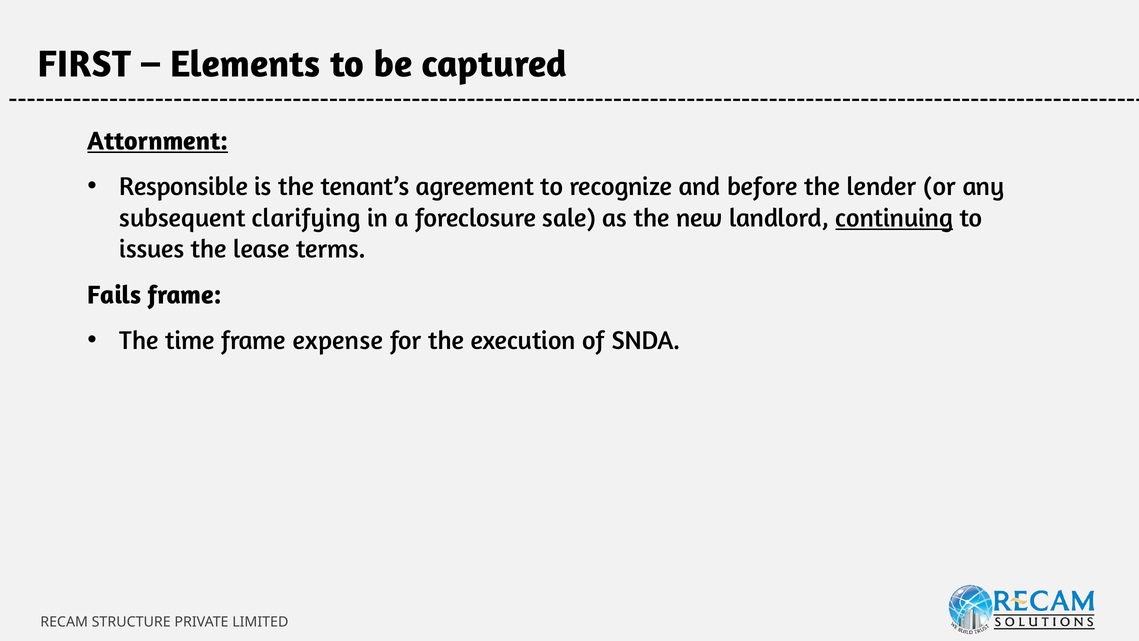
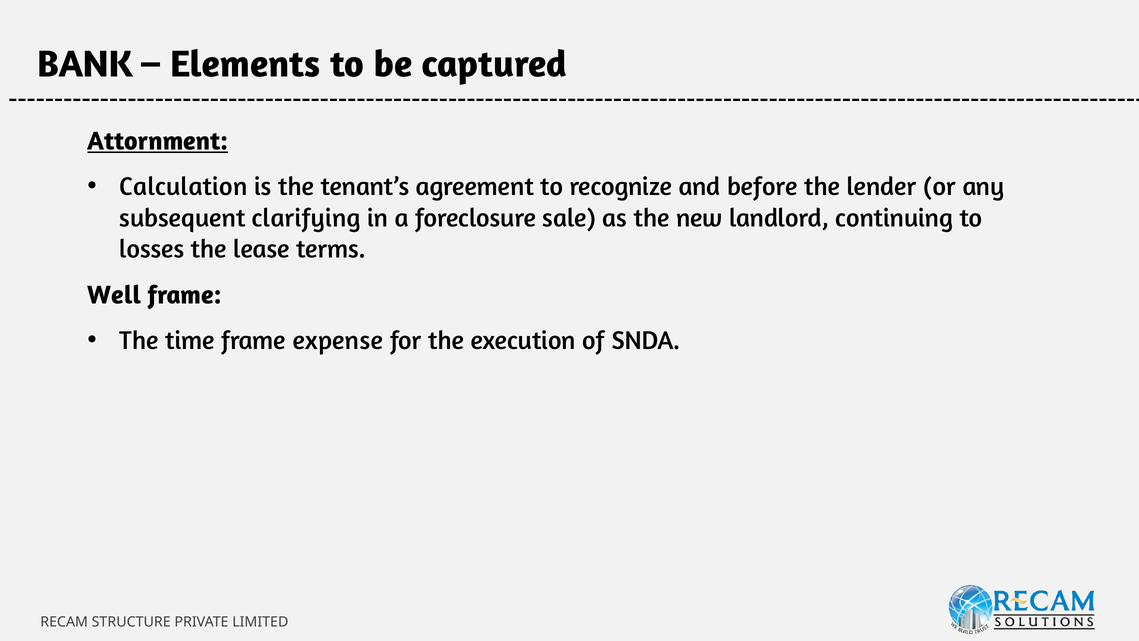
FIRST: FIRST -> BANK (85, 64)
Responsible: Responsible -> Calculation (183, 187)
continuing underline: present -> none (894, 218)
issues: issues -> losses (152, 249)
Fails: Fails -> Well (114, 295)
